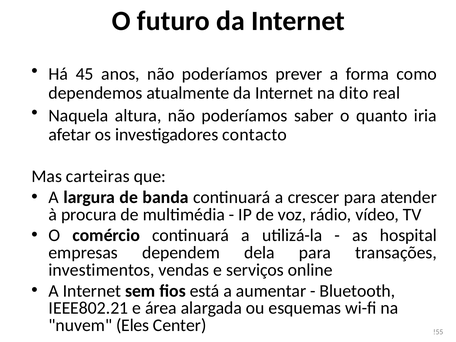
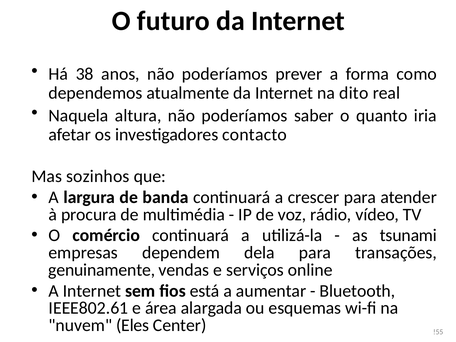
45: 45 -> 38 (85, 74)
carteiras: carteiras -> sozinhos (98, 176)
hospital: hospital -> tsunami (408, 235)
investimentos: investimentos -> genuinamente (102, 270)
IEEE802.21: IEEE802.21 -> IEEE802.61 (88, 308)
